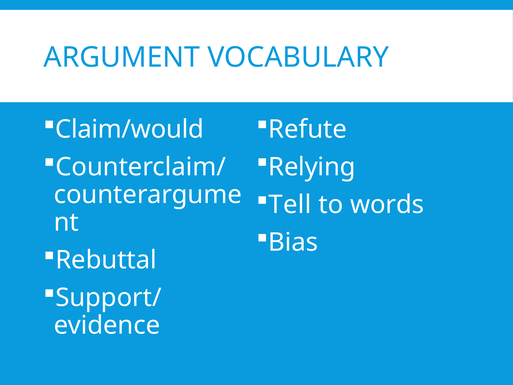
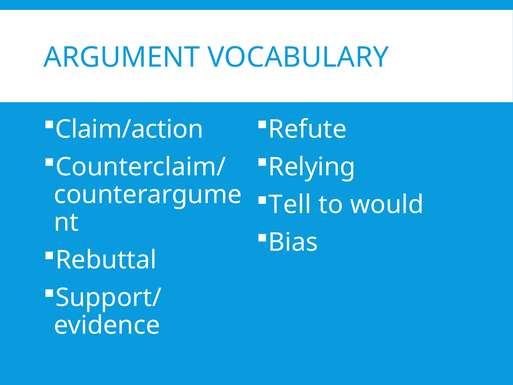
Claim/would: Claim/would -> Claim/action (129, 129)
words: words -> would (387, 204)
